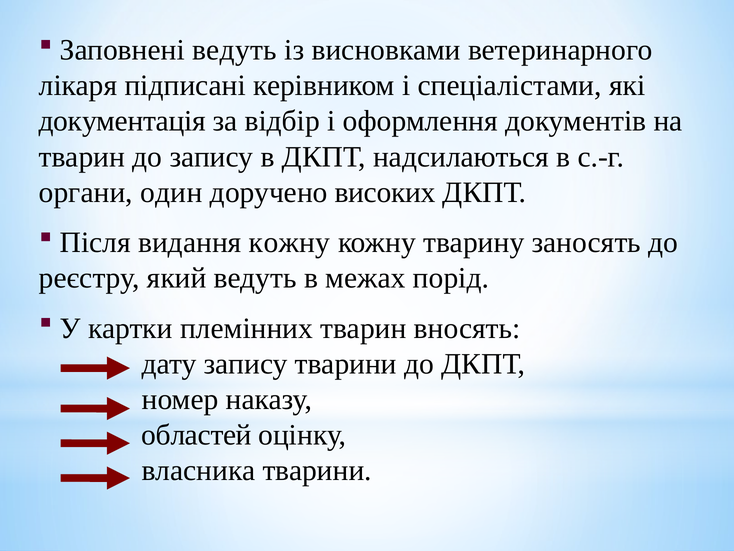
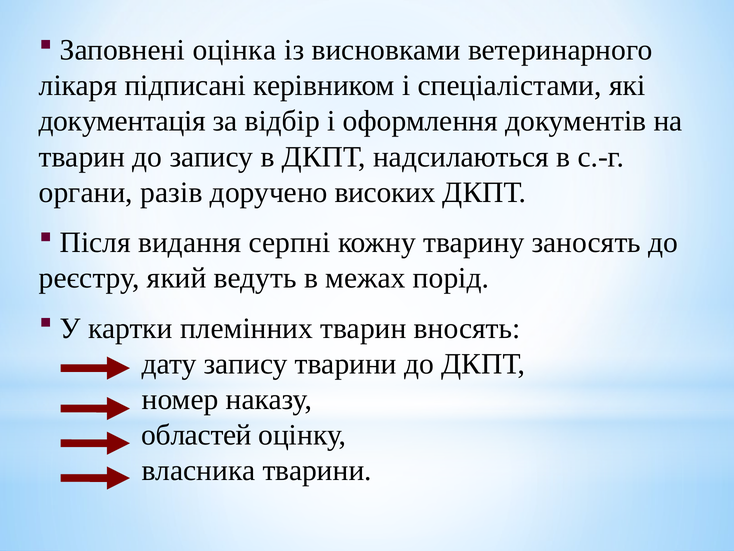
Заповнені ведуть: ведуть -> оцінка (234, 50)
один: один -> разів (171, 192)
видання кожну: кожну -> серпні (290, 242)
